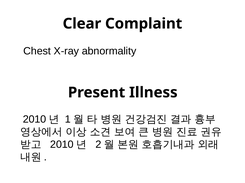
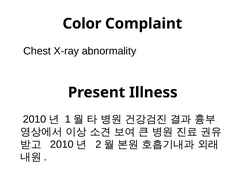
Clear: Clear -> Color (82, 24)
